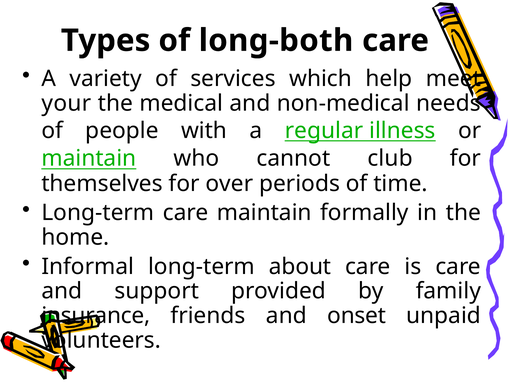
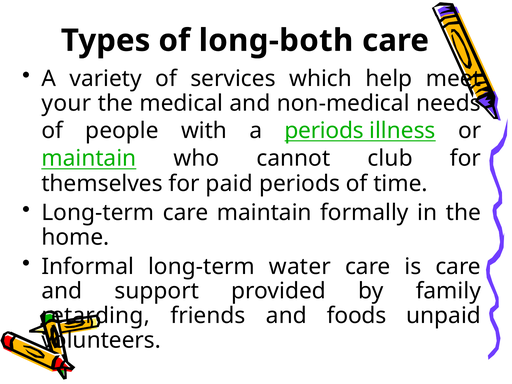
a regular: regular -> periods (324, 131)
over: over -> paid (229, 184)
about: about -> water (300, 267)
insurance: insurance -> retarding (96, 316)
onset: onset -> foods (357, 316)
